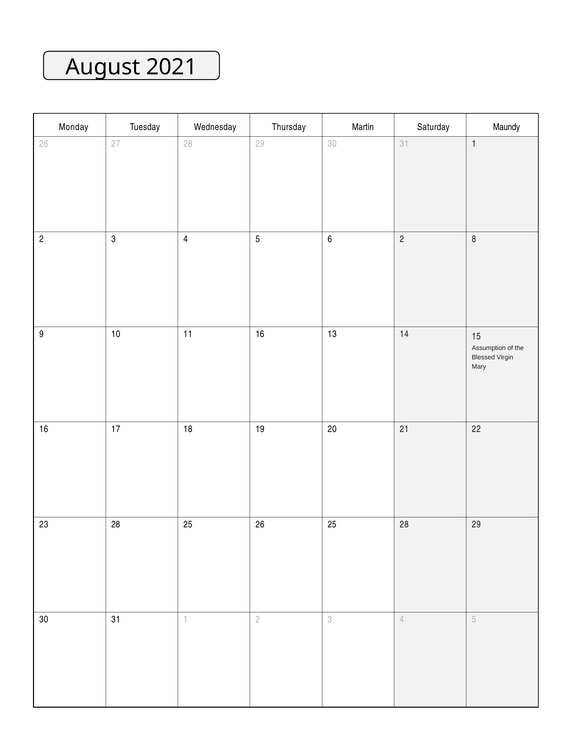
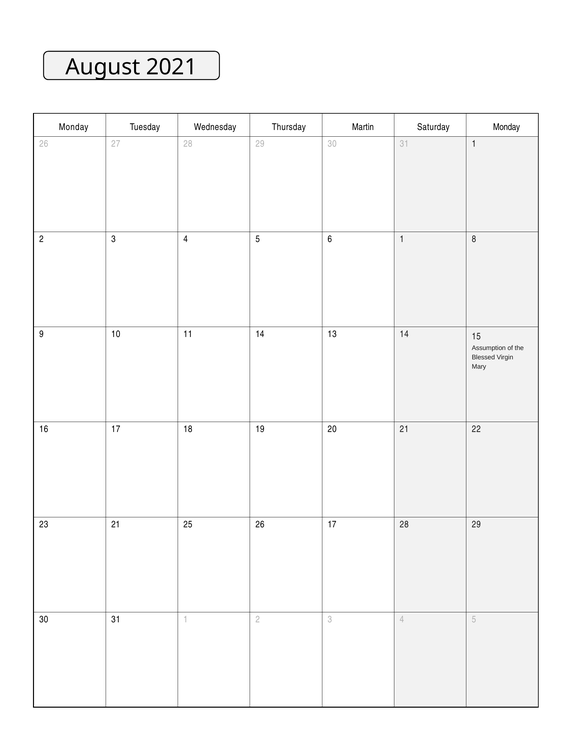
Saturday Maundy: Maundy -> Monday (507, 127)
6 2: 2 -> 1 (402, 239)
11 16: 16 -> 14 (260, 334)
23 28: 28 -> 21 (116, 524)
26 25: 25 -> 17 (332, 524)
